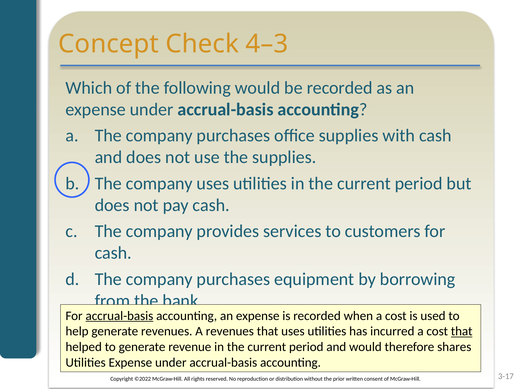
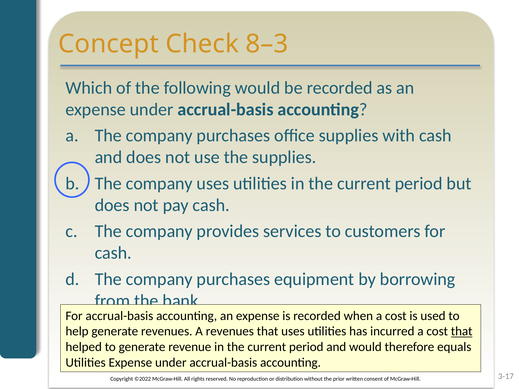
4–3: 4–3 -> 8–3 (267, 44)
accrual-basis underline: present -> none (119, 316)
shares: shares -> equals (454, 347)
